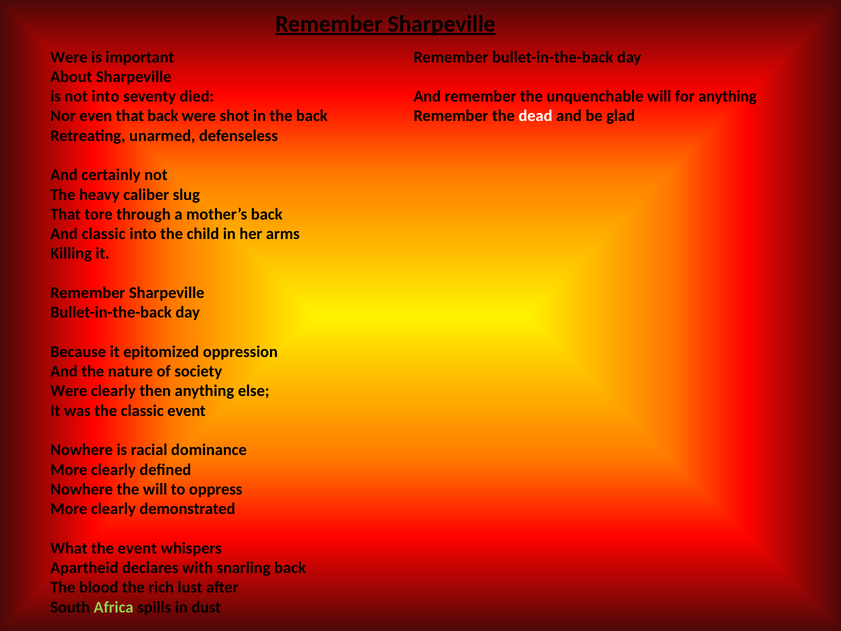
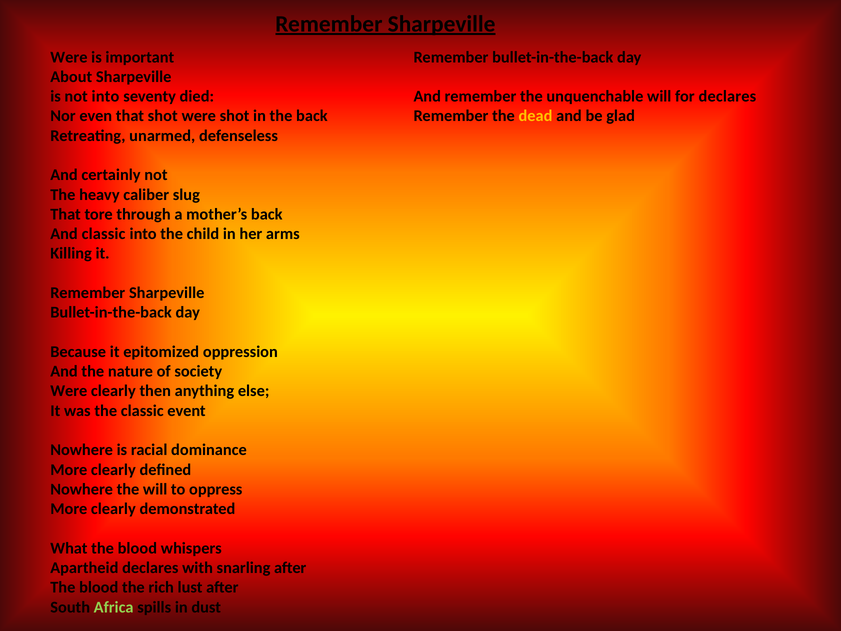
for anything: anything -> declares (727, 96)
that back: back -> shot (163, 116)
dead colour: white -> yellow (535, 116)
What the event: event -> blood (137, 548)
snarling back: back -> after (290, 568)
